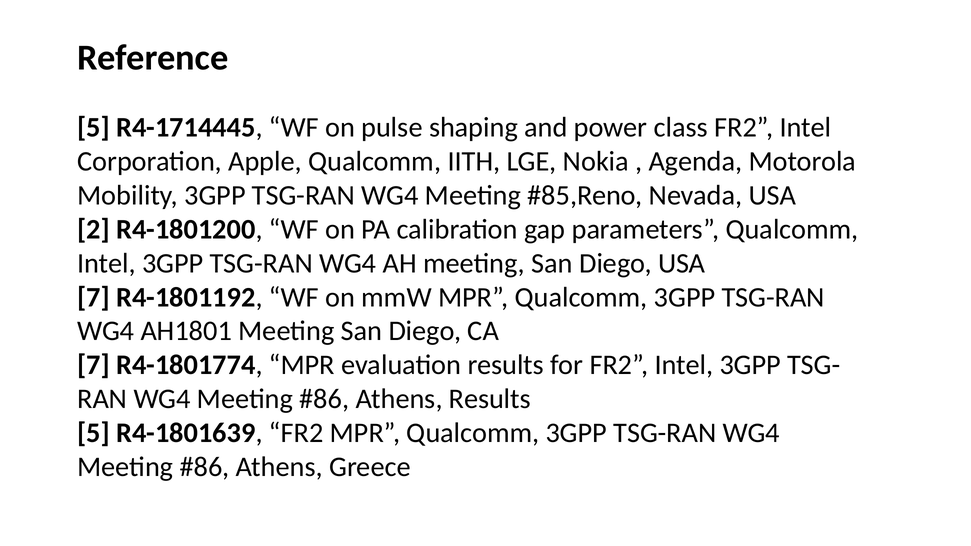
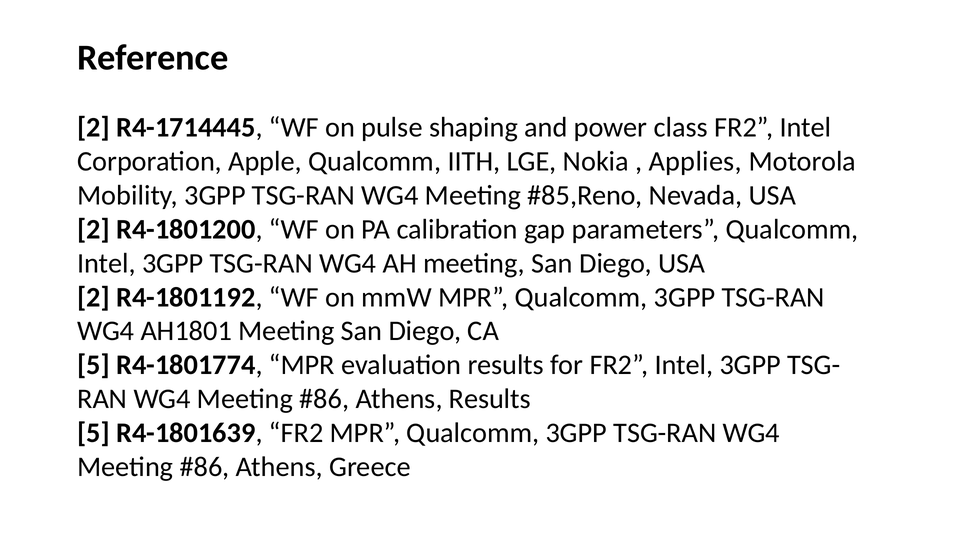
5: 5 -> 2 (94, 127)
Agenda: Agenda -> Applies (695, 161)
7: 7 -> 2 (94, 297)
7: 7 -> 5 (94, 365)
